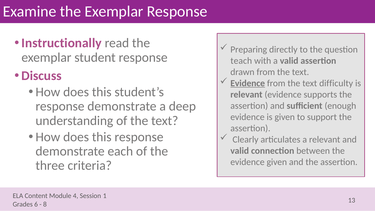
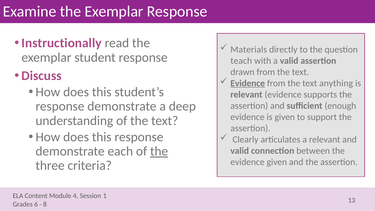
Preparing: Preparing -> Materials (249, 49)
difficulty: difficulty -> anything (336, 83)
the underline: none -> present (159, 151)
